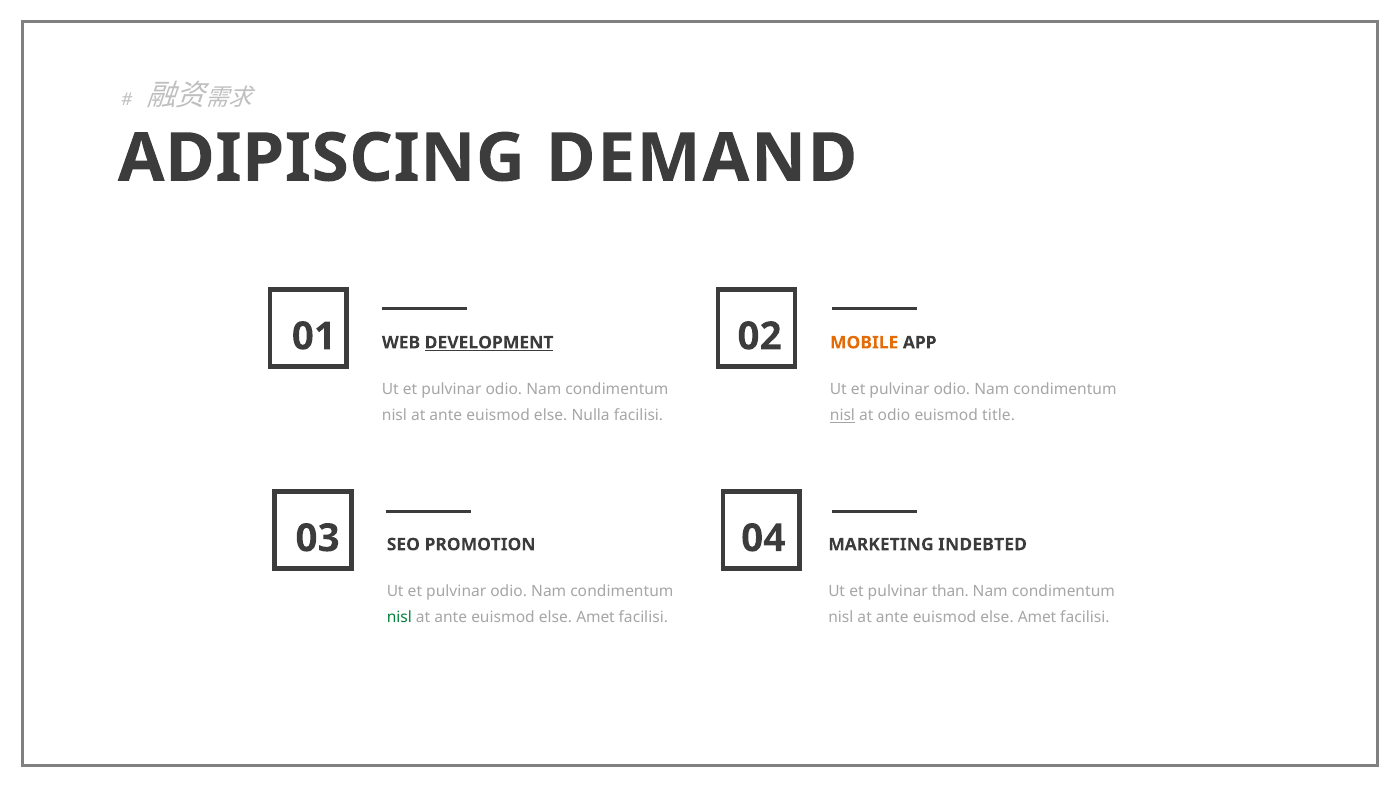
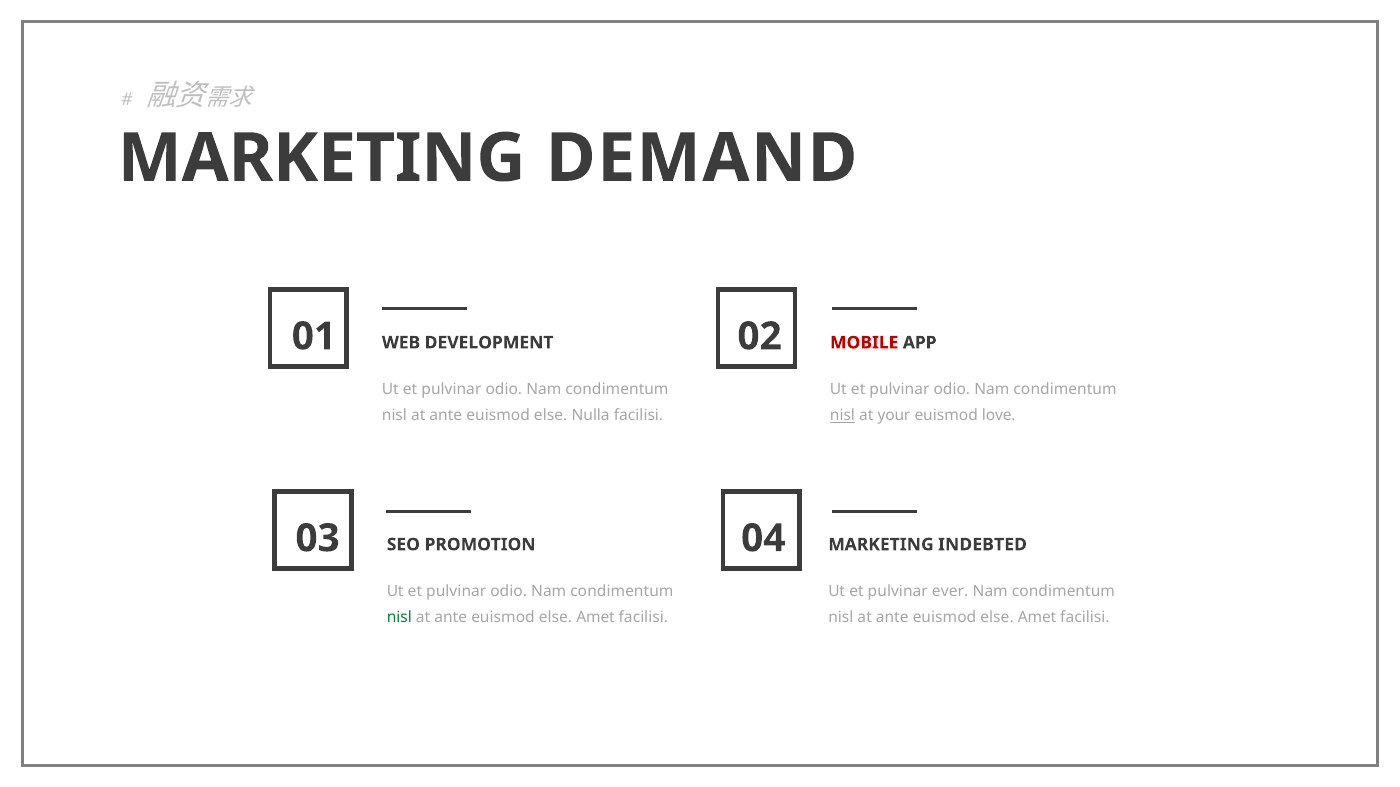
ADIPISCING: ADIPISCING -> MARKETING (322, 158)
MOBILE colour: orange -> red (864, 343)
DEVELOPMENT underline: present -> none (489, 343)
at odio: odio -> your (894, 416)
title: title -> love (999, 416)
than: than -> ever (950, 592)
